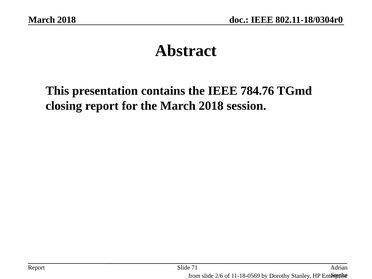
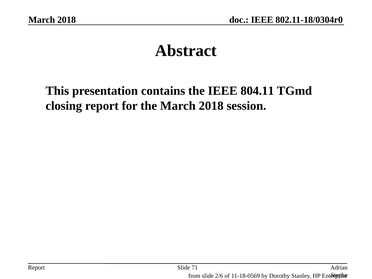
784.76: 784.76 -> 804.11 (257, 91)
